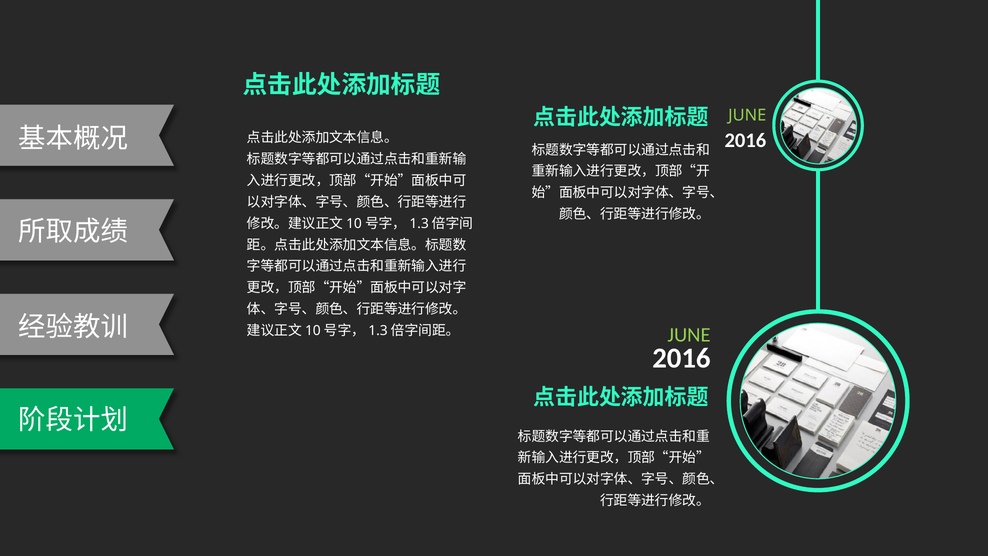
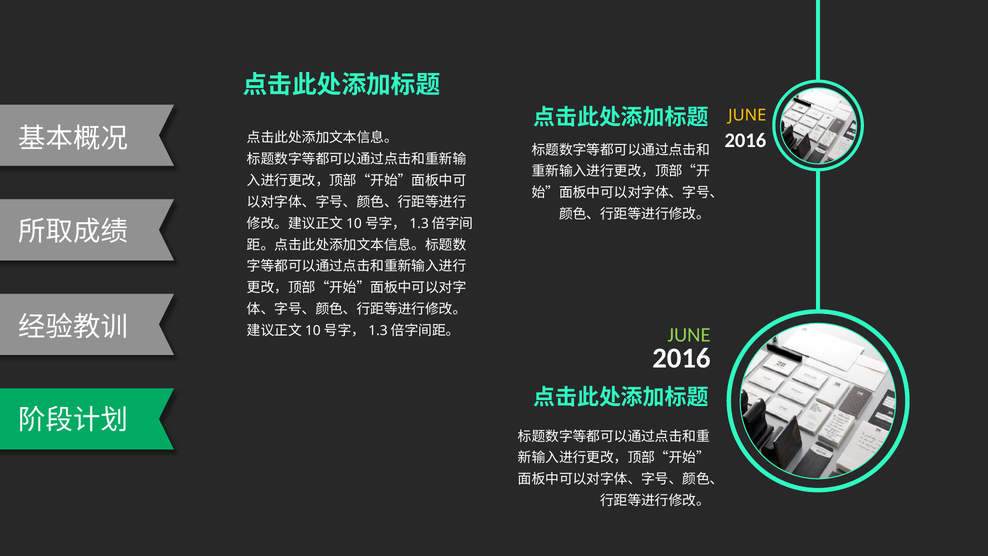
JUNE colour: light green -> yellow (747, 115)
